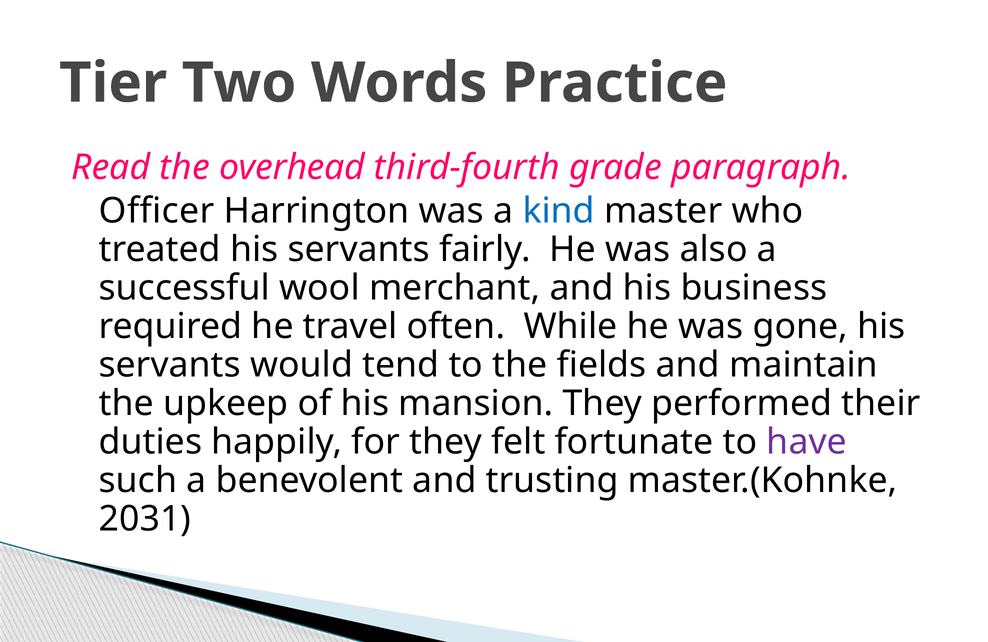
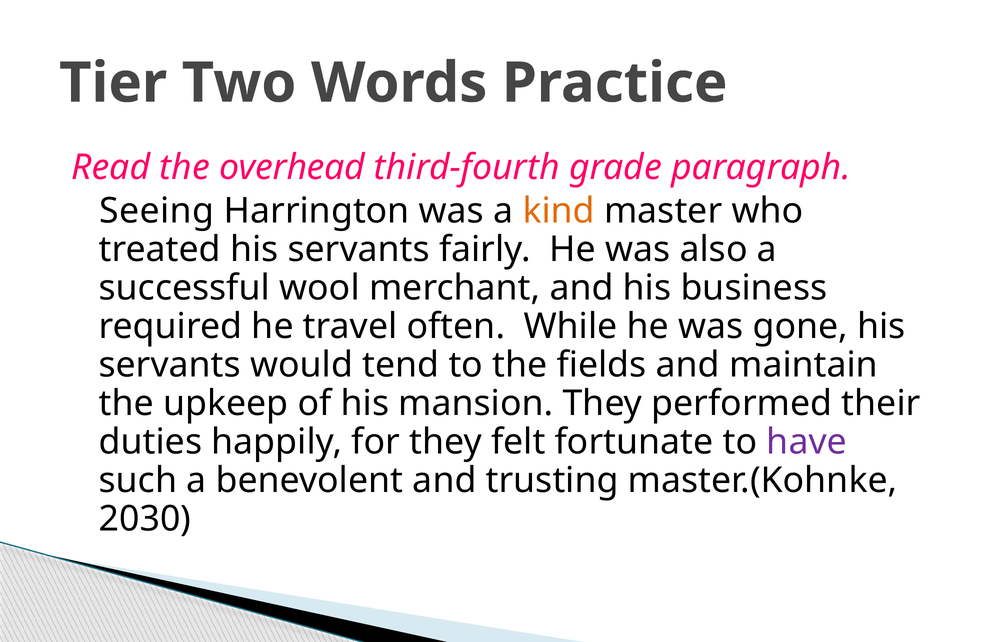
Officer: Officer -> Seeing (157, 211)
kind colour: blue -> orange (559, 211)
2031: 2031 -> 2030 (145, 519)
